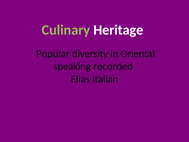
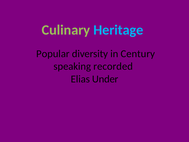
Heritage colour: white -> light blue (118, 30)
Oriental: Oriental -> Century (138, 54)
Italian: Italian -> Under (105, 79)
